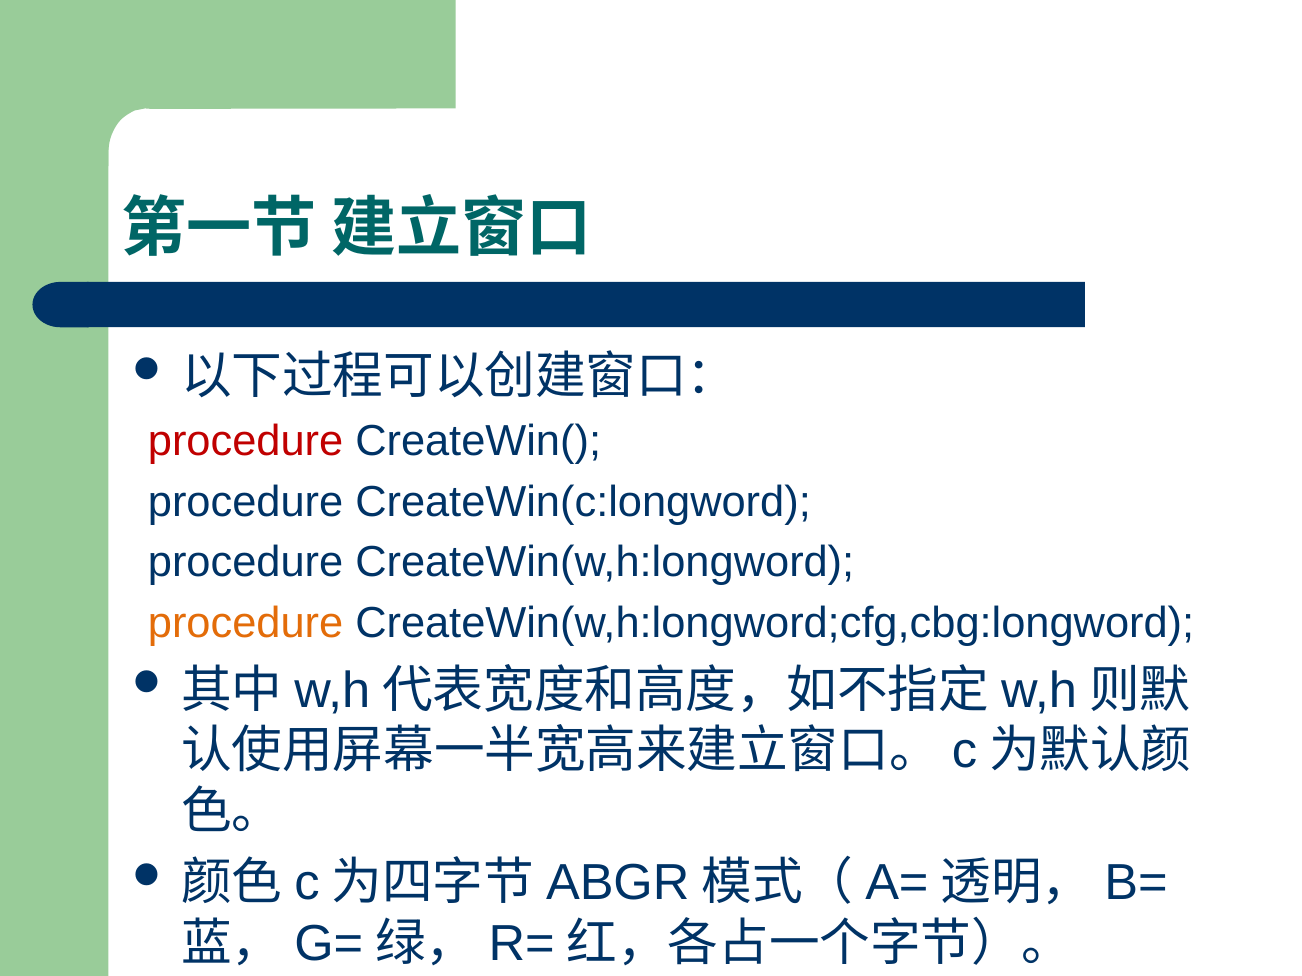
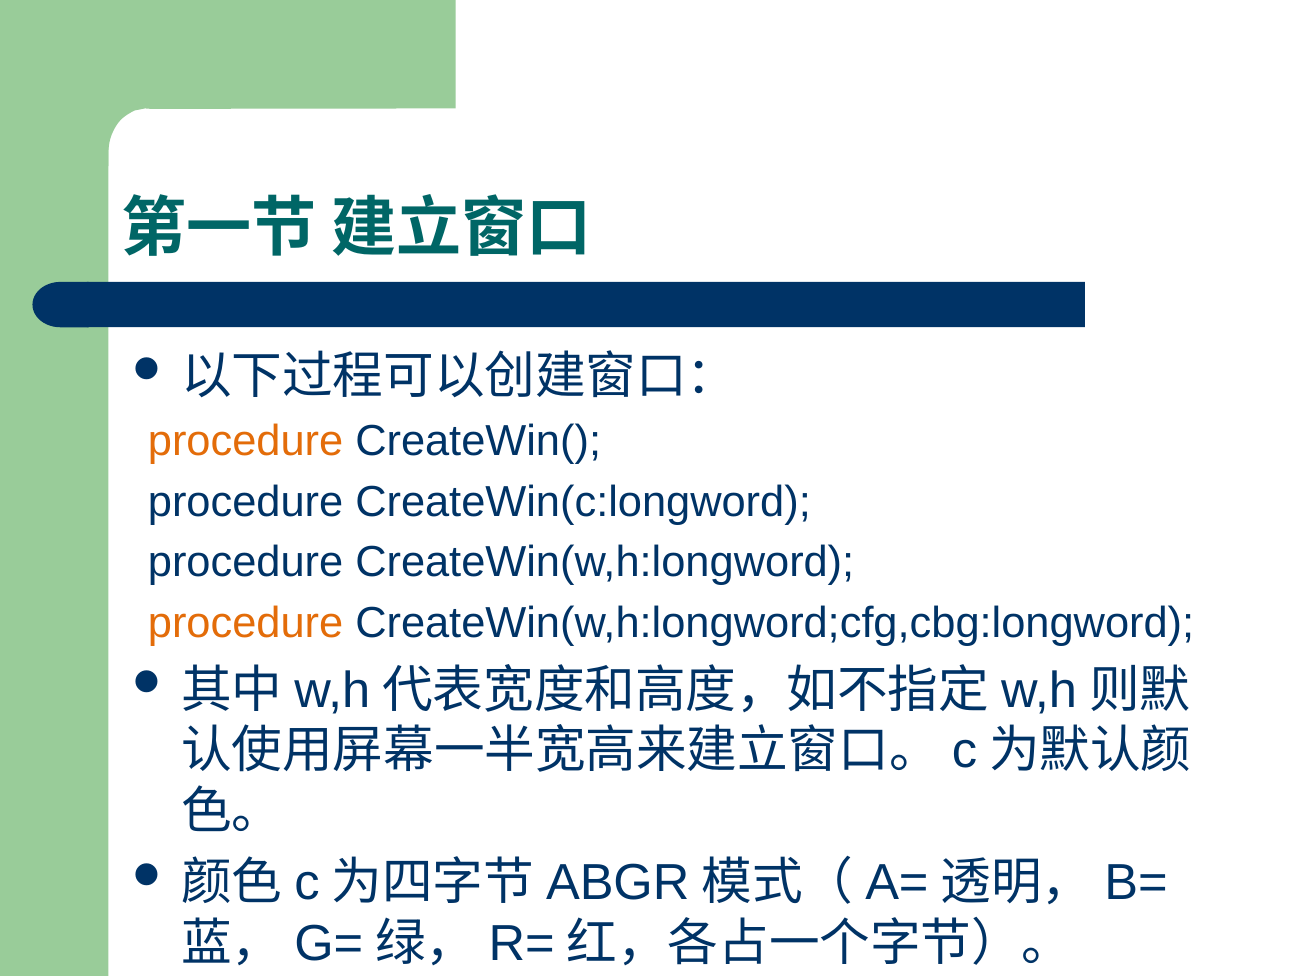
procedure colour: red -> orange (246, 441)
